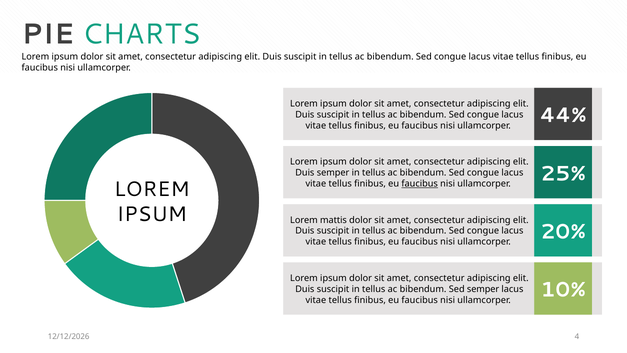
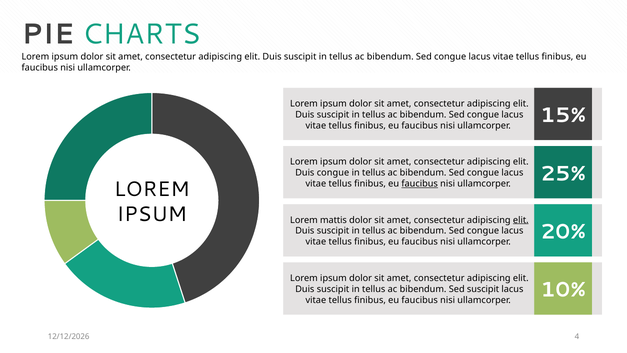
44%: 44% -> 15% (563, 115)
Duis semper: semper -> congue (333, 173)
elit underline: none -> present (521, 220)
Sed semper: semper -> suscipit (483, 289)
